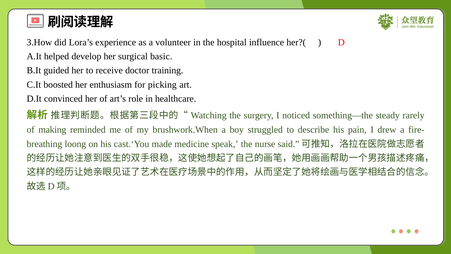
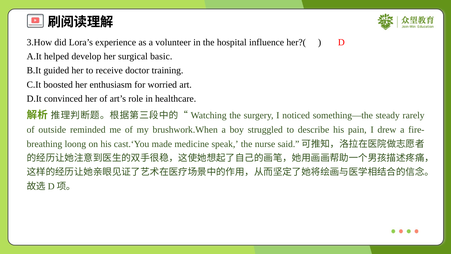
picking: picking -> worried (162, 85)
making: making -> outside (52, 130)
